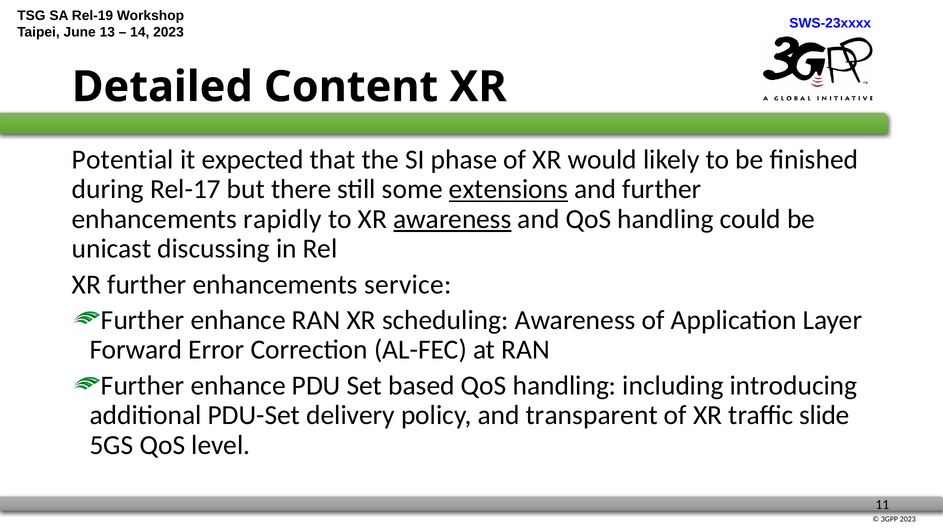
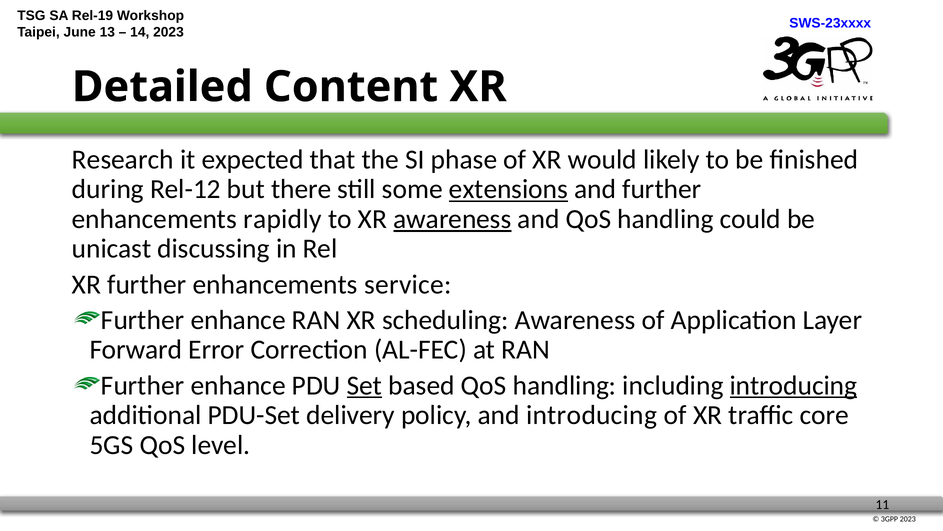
Potential: Potential -> Research (123, 159)
Rel-17: Rel-17 -> Rel-12 (185, 189)
Set underline: none -> present (364, 385)
introducing underline: none -> present (793, 385)
and transparent: transparent -> introducing (592, 415)
slide: slide -> core (824, 415)
